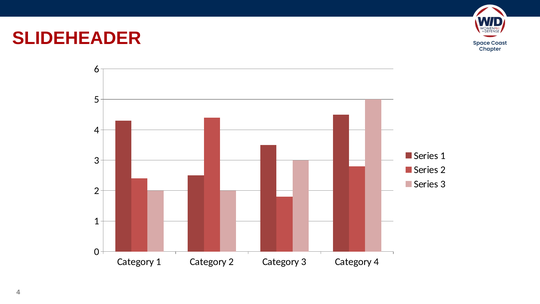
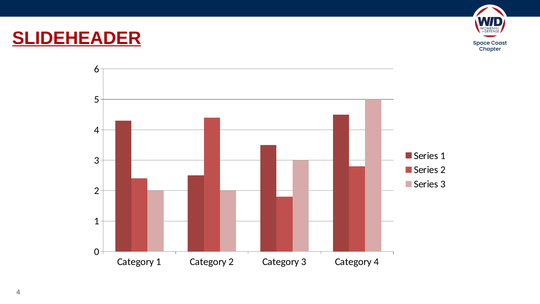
SLIDEHEADER underline: none -> present (77, 38)
